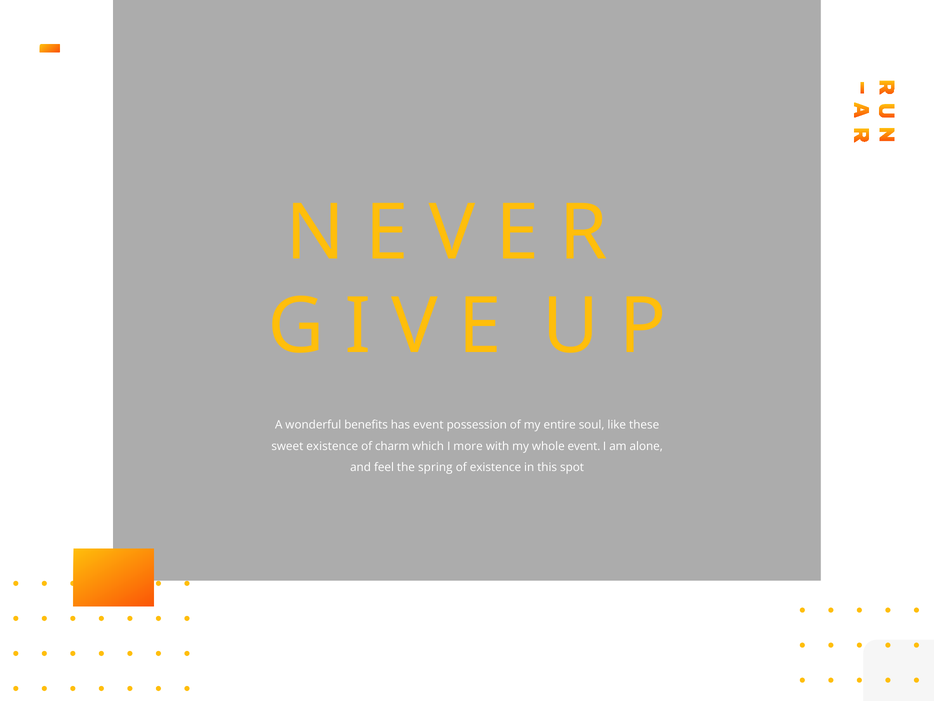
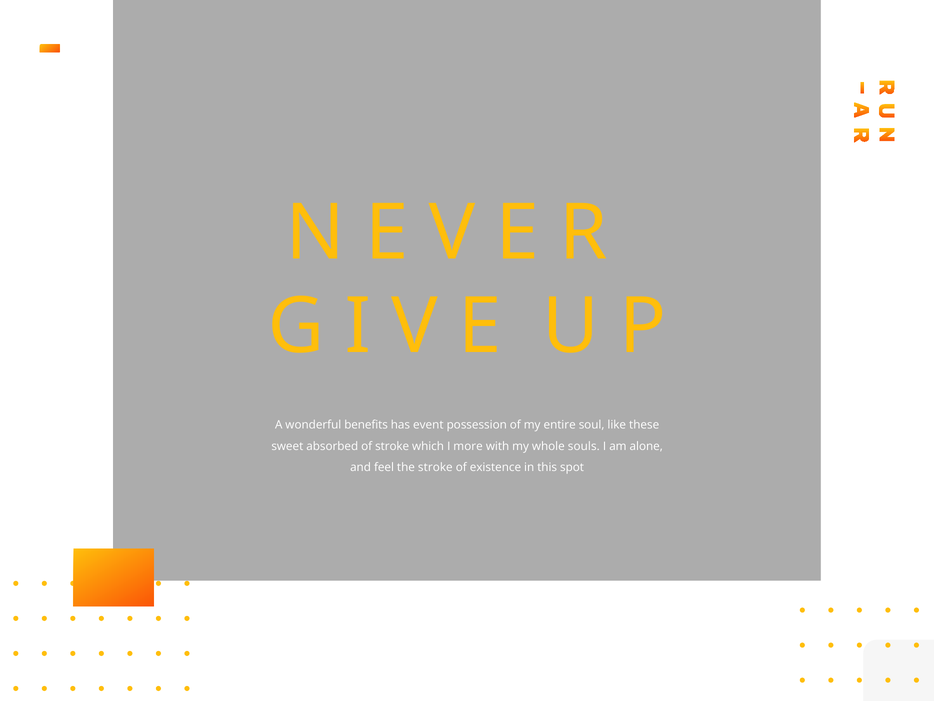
sweet existence: existence -> absorbed (332, 446)
of charm: charm -> stroke (392, 446)
whole event: event -> souls (584, 446)
the spring: spring -> stroke (435, 467)
